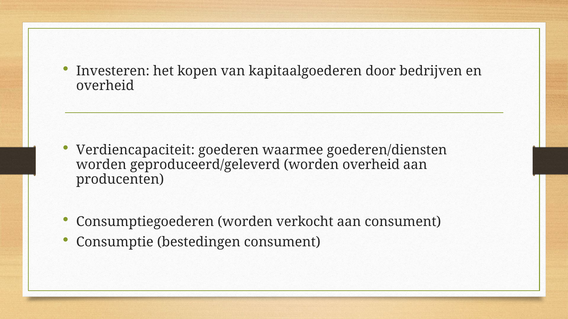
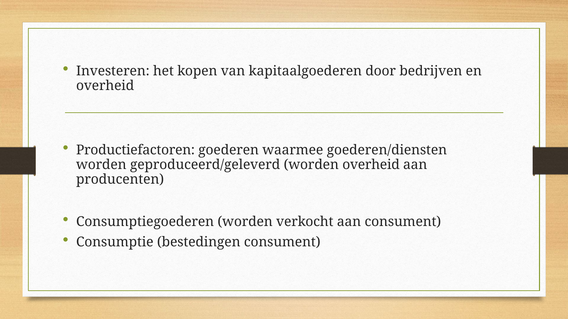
Verdiencapaciteit: Verdiencapaciteit -> Productiefactoren (136, 150)
